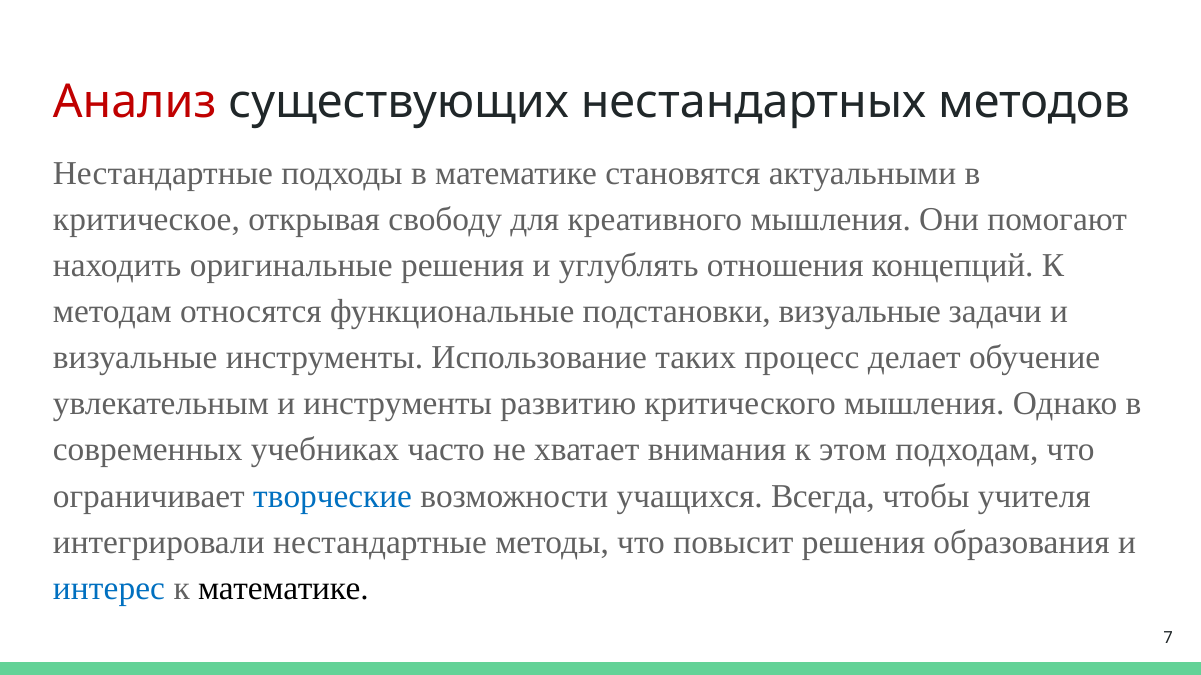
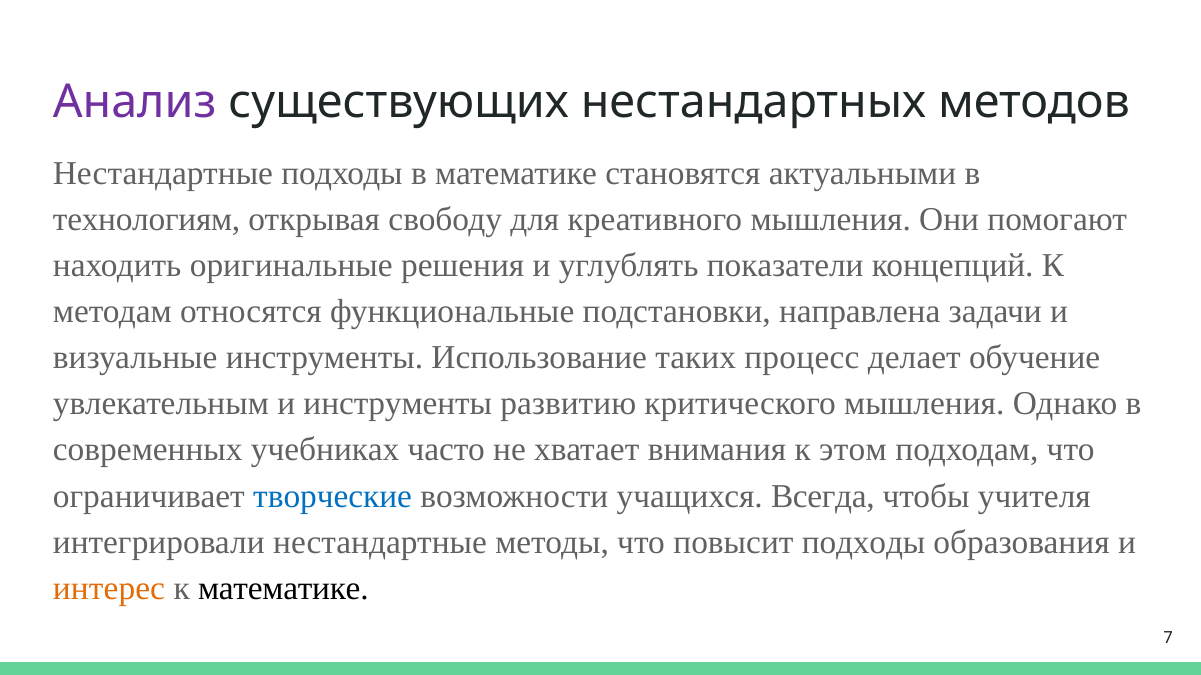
Анализ colour: red -> purple (135, 102)
критическое: критическое -> технологиям (147, 220)
отношения: отношения -> показатели (785, 266)
подстановки визуальные: визуальные -> направлена (860, 312)
повысит решения: решения -> подходы (864, 542)
интерес colour: blue -> orange (109, 589)
